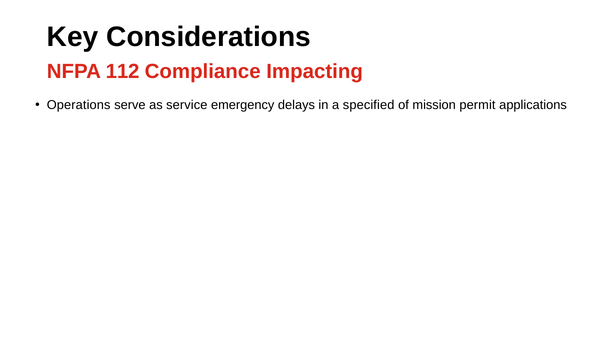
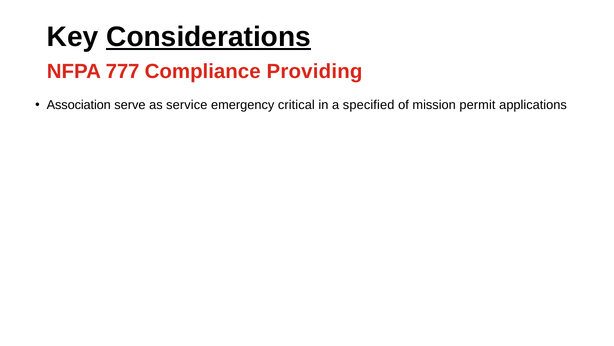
Considerations underline: none -> present (209, 37)
112: 112 -> 777 (123, 72)
Impacting: Impacting -> Providing (314, 72)
Operations: Operations -> Association (79, 105)
delays: delays -> critical (296, 105)
